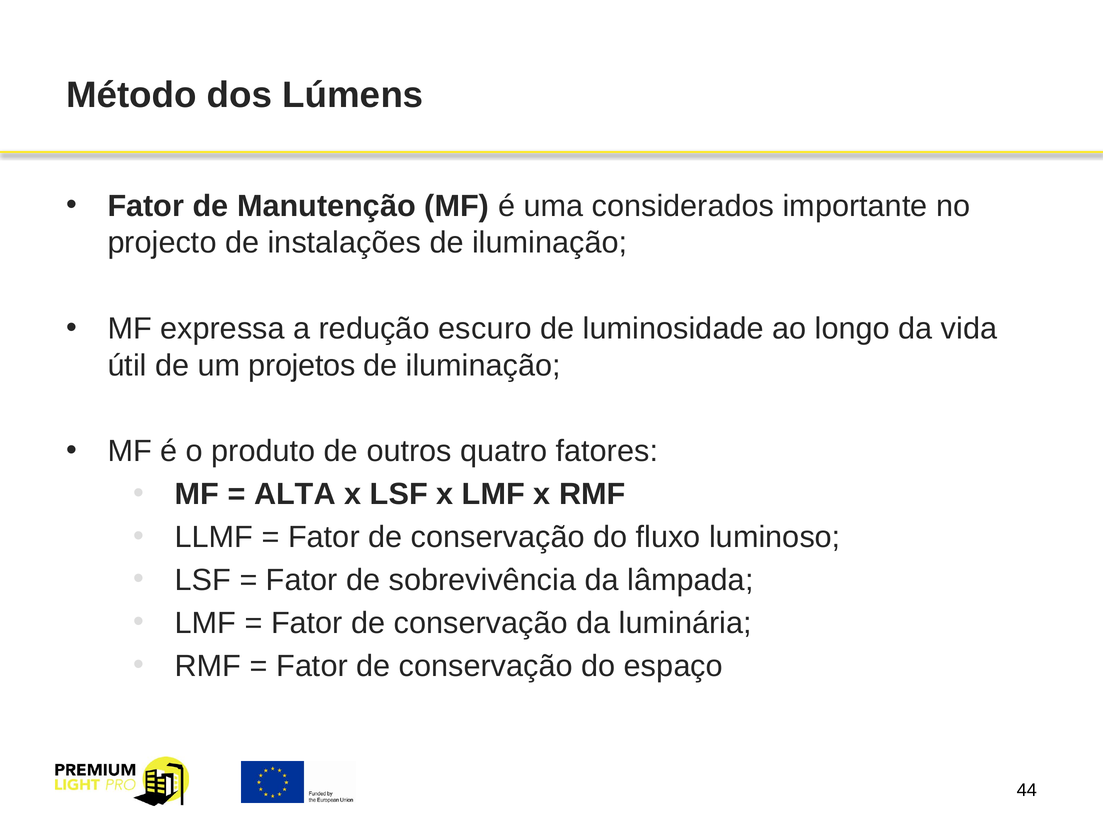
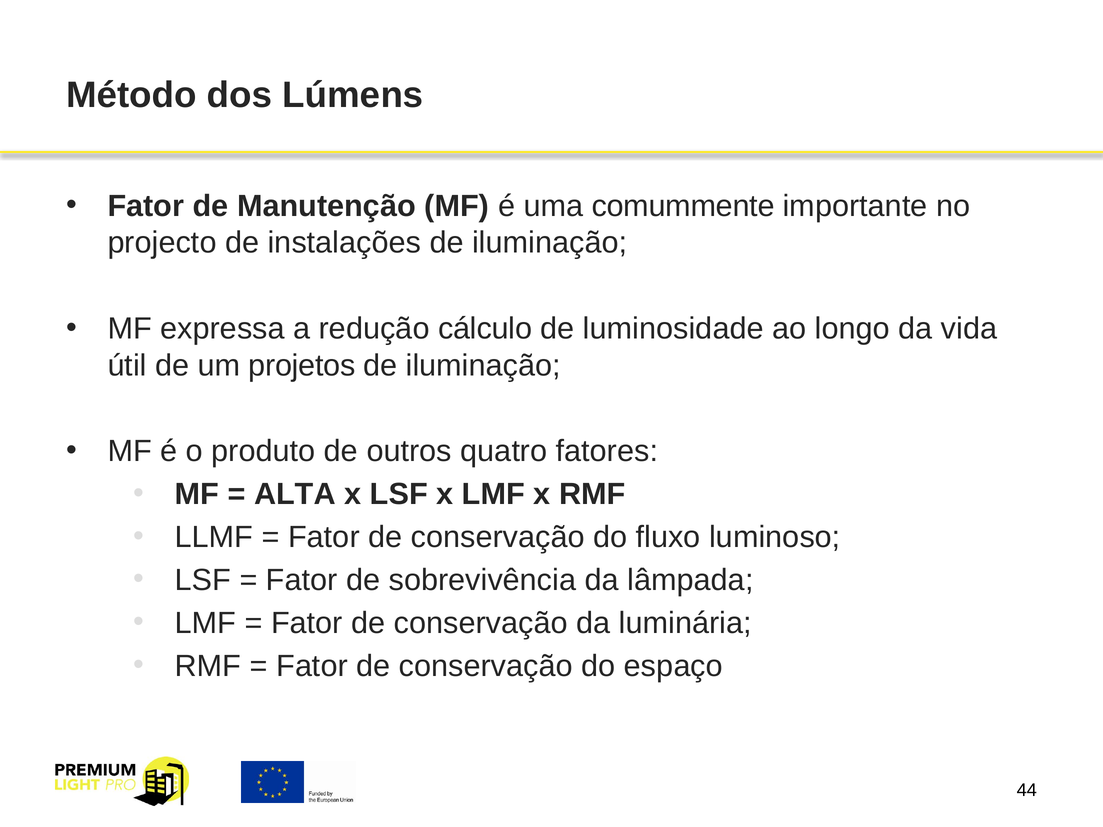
considerados: considerados -> comummente (683, 206)
escuro: escuro -> cálculo (485, 329)
